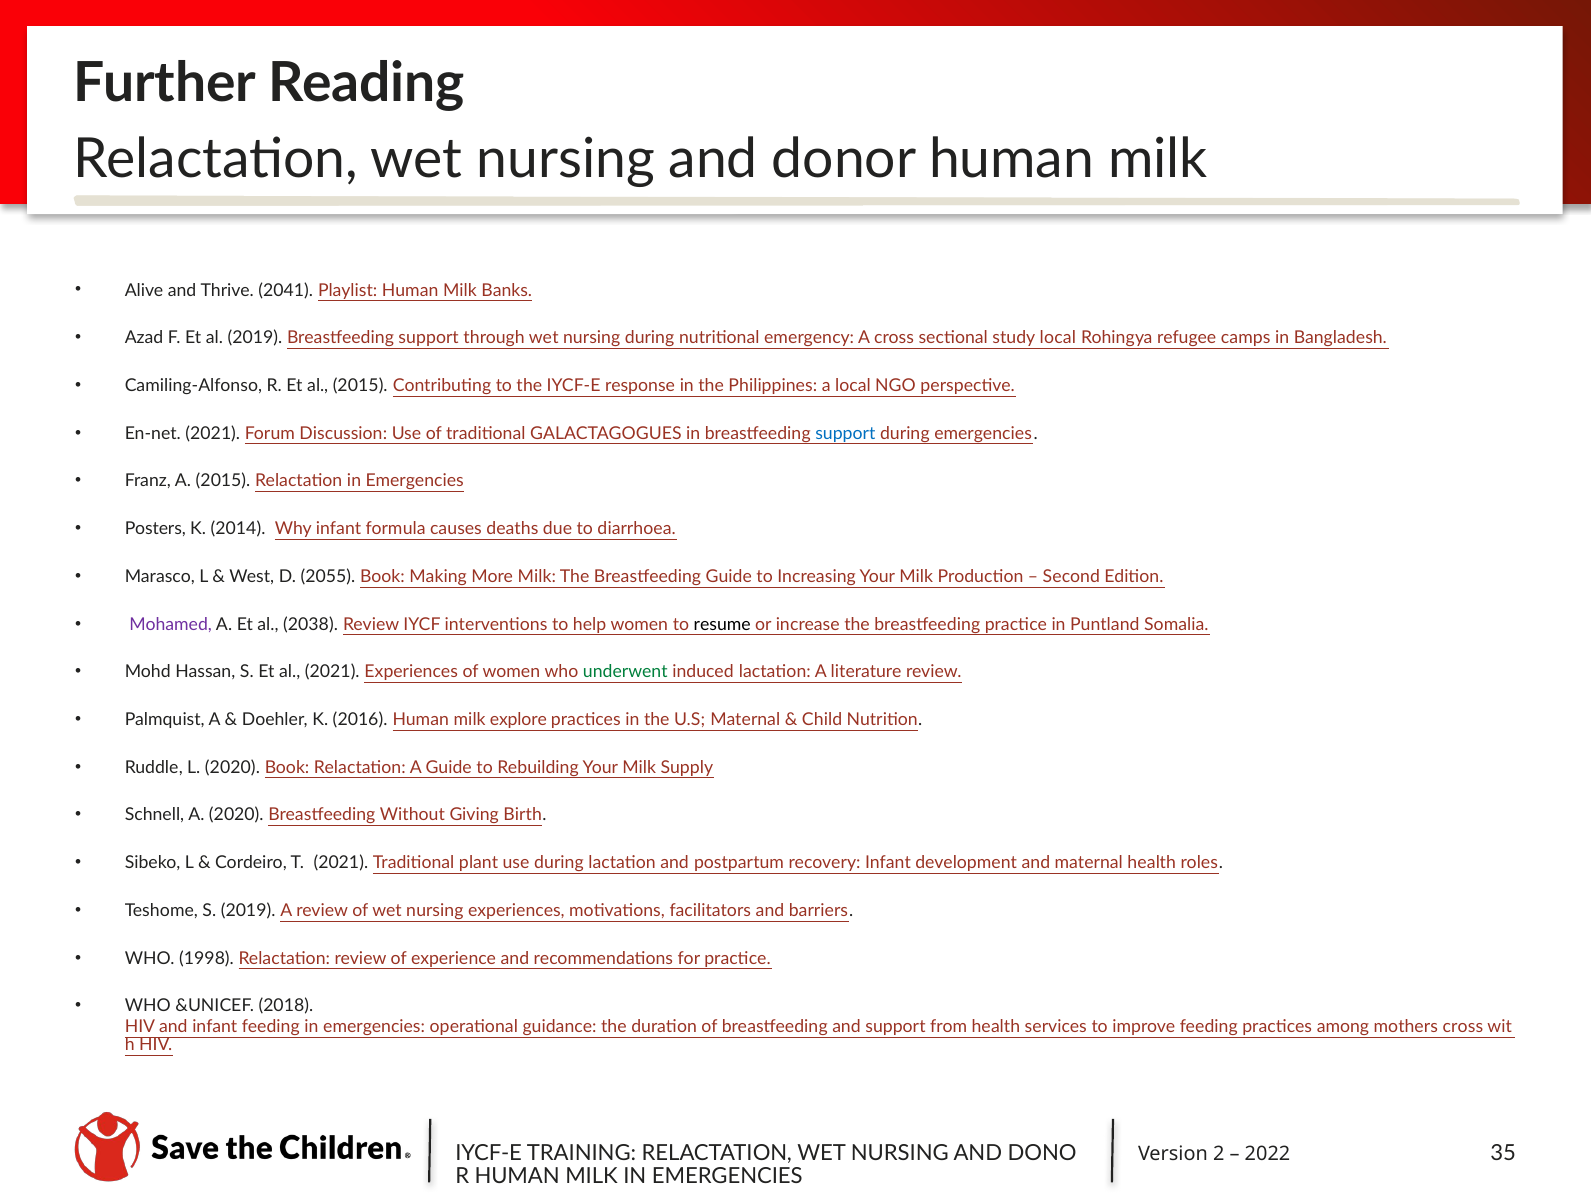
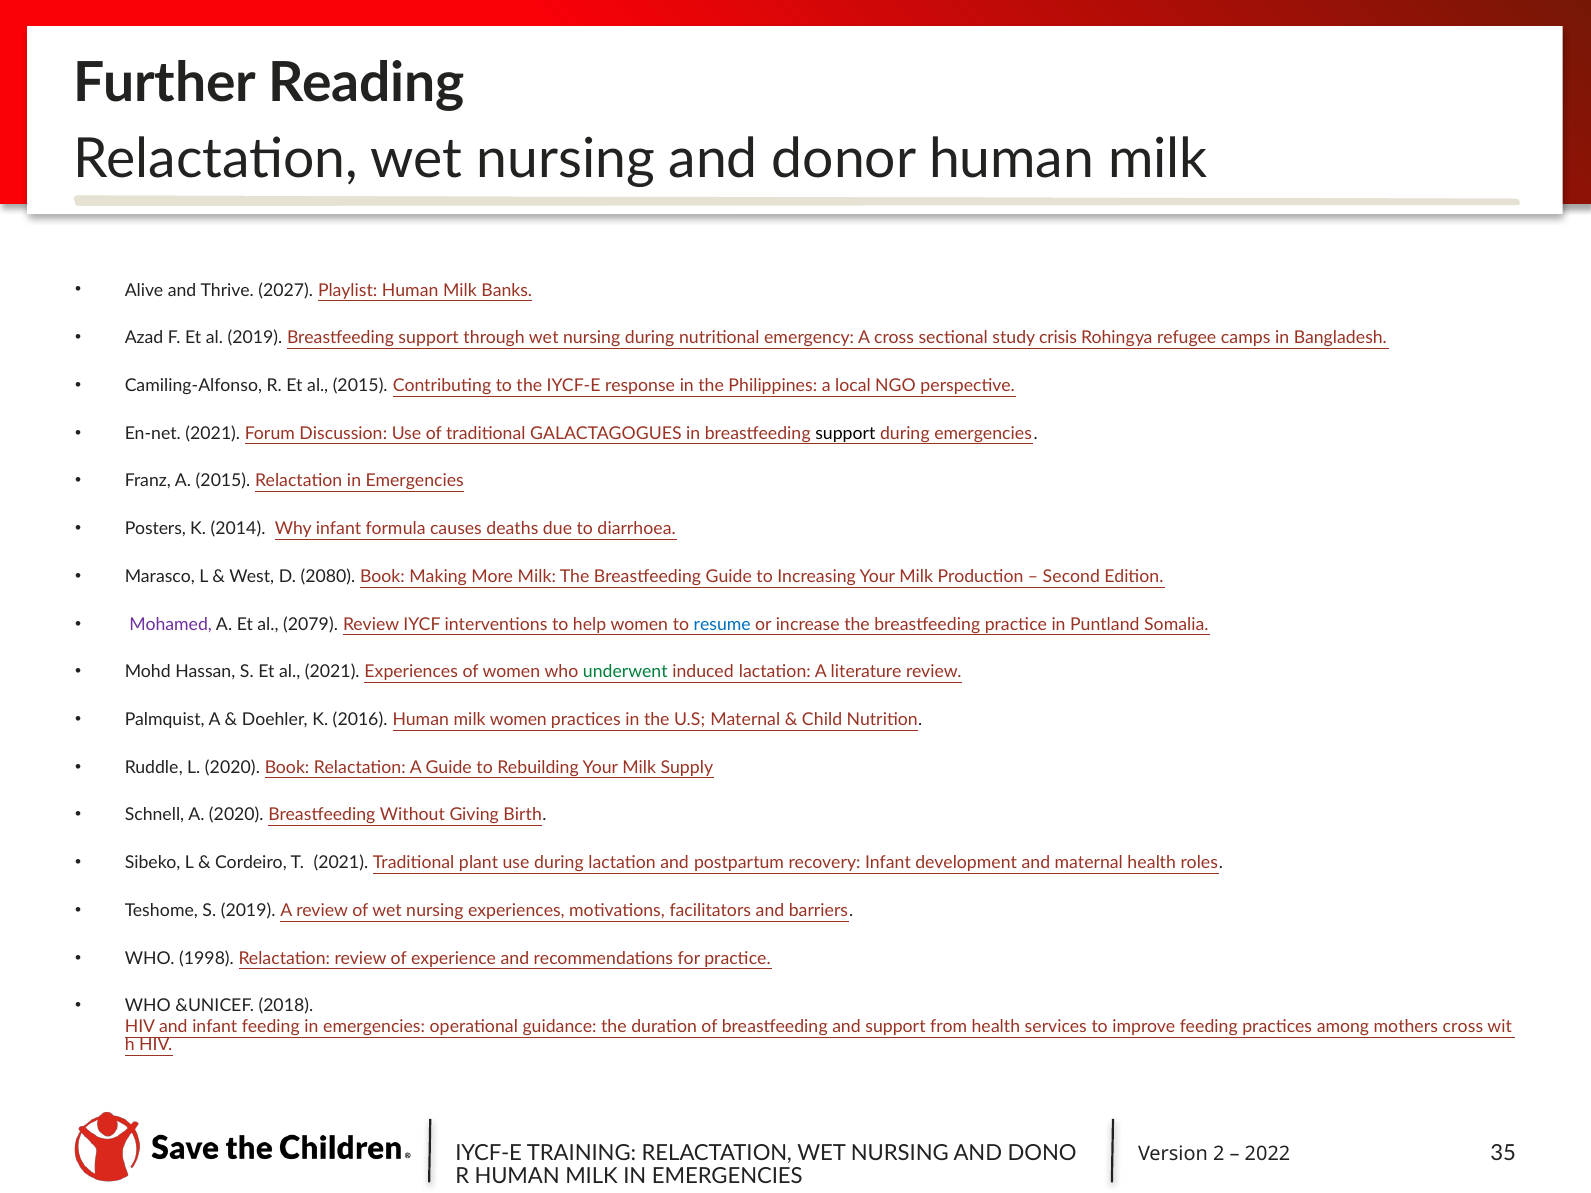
2041: 2041 -> 2027 (286, 290)
study local: local -> crisis (1058, 338)
support colour: blue -> black (845, 433)
2055: 2055 -> 2080 (328, 577)
2038: 2038 -> 2079 (311, 624)
resume colour: black -> blue (722, 624)
milk explore: explore -> women (518, 720)
